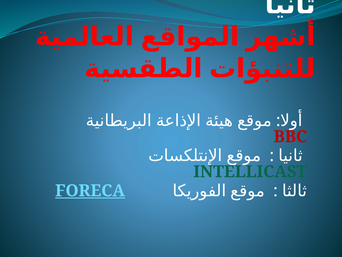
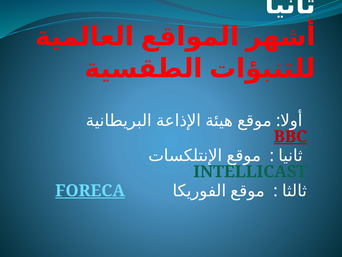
BBC underline: none -> present (290, 136)
